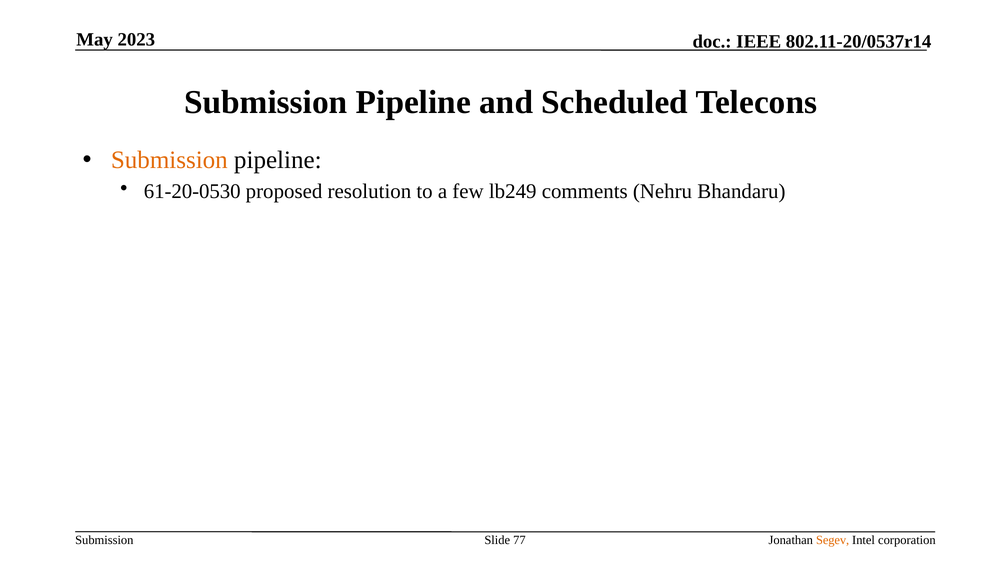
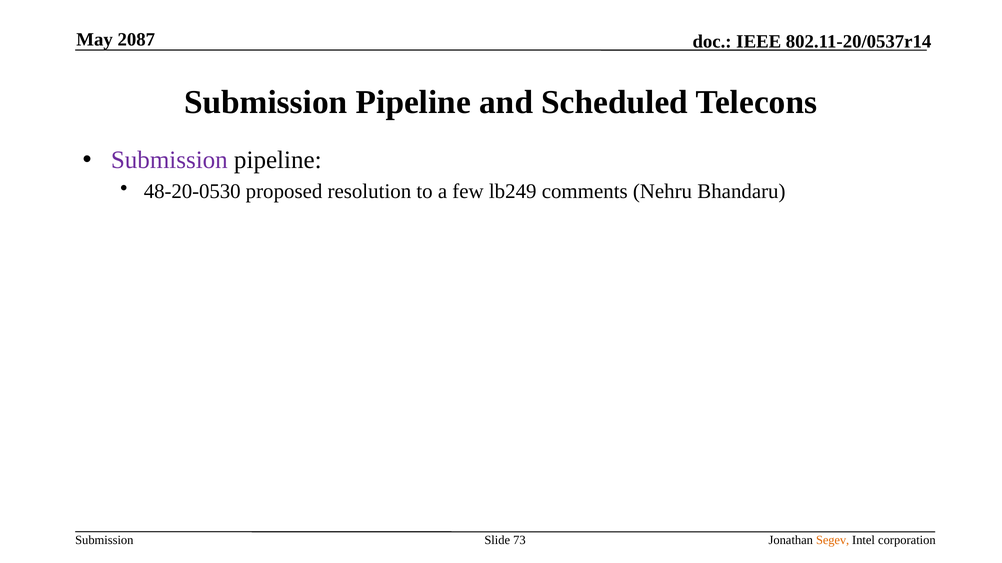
2023: 2023 -> 2087 (136, 40)
Submission colour: orange -> purple (169, 160)
61-20-0530: 61-20-0530 -> 48-20-0530 (192, 192)
77: 77 -> 73 (519, 541)
